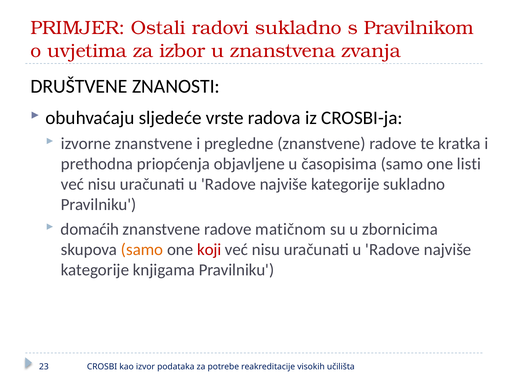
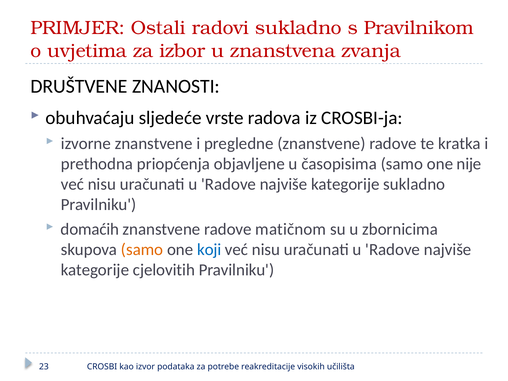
listi: listi -> nije (469, 164)
koji colour: red -> blue (209, 249)
knjigama: knjigama -> cjelovitih (164, 270)
